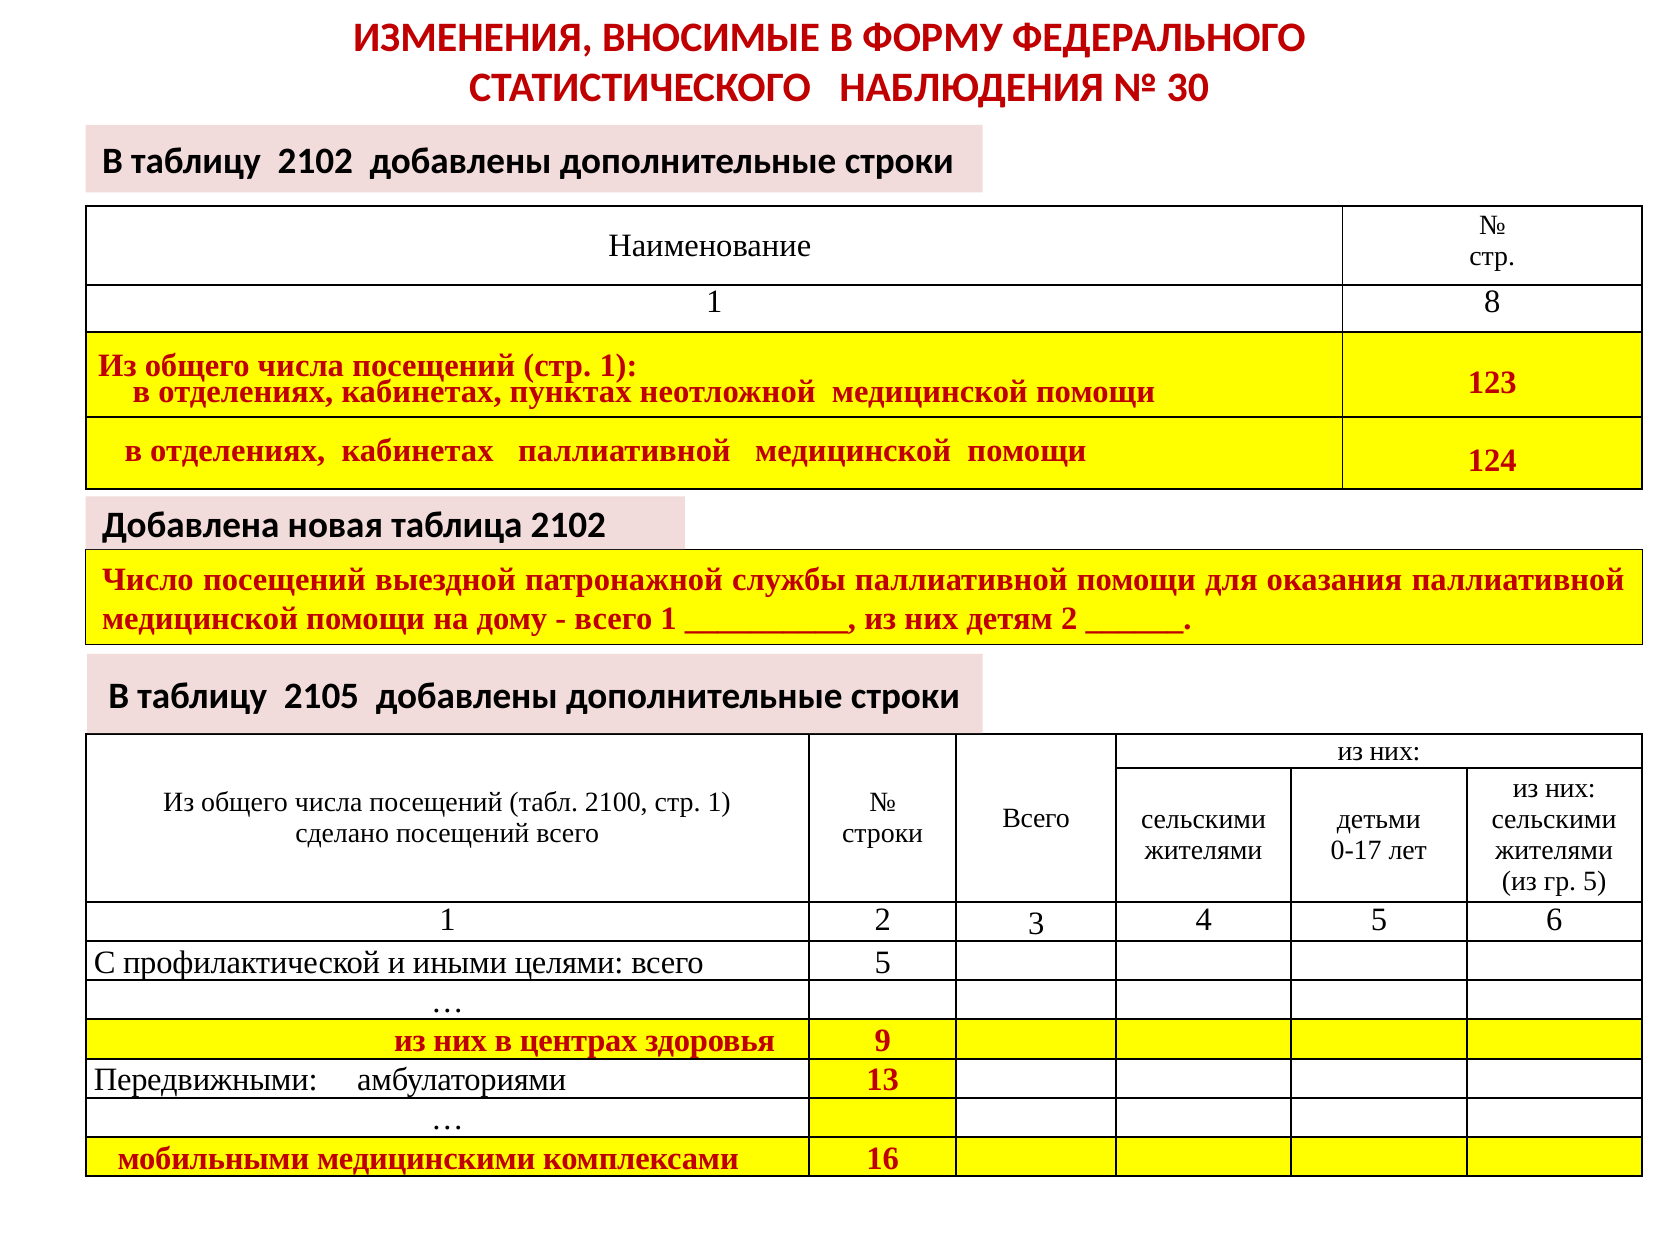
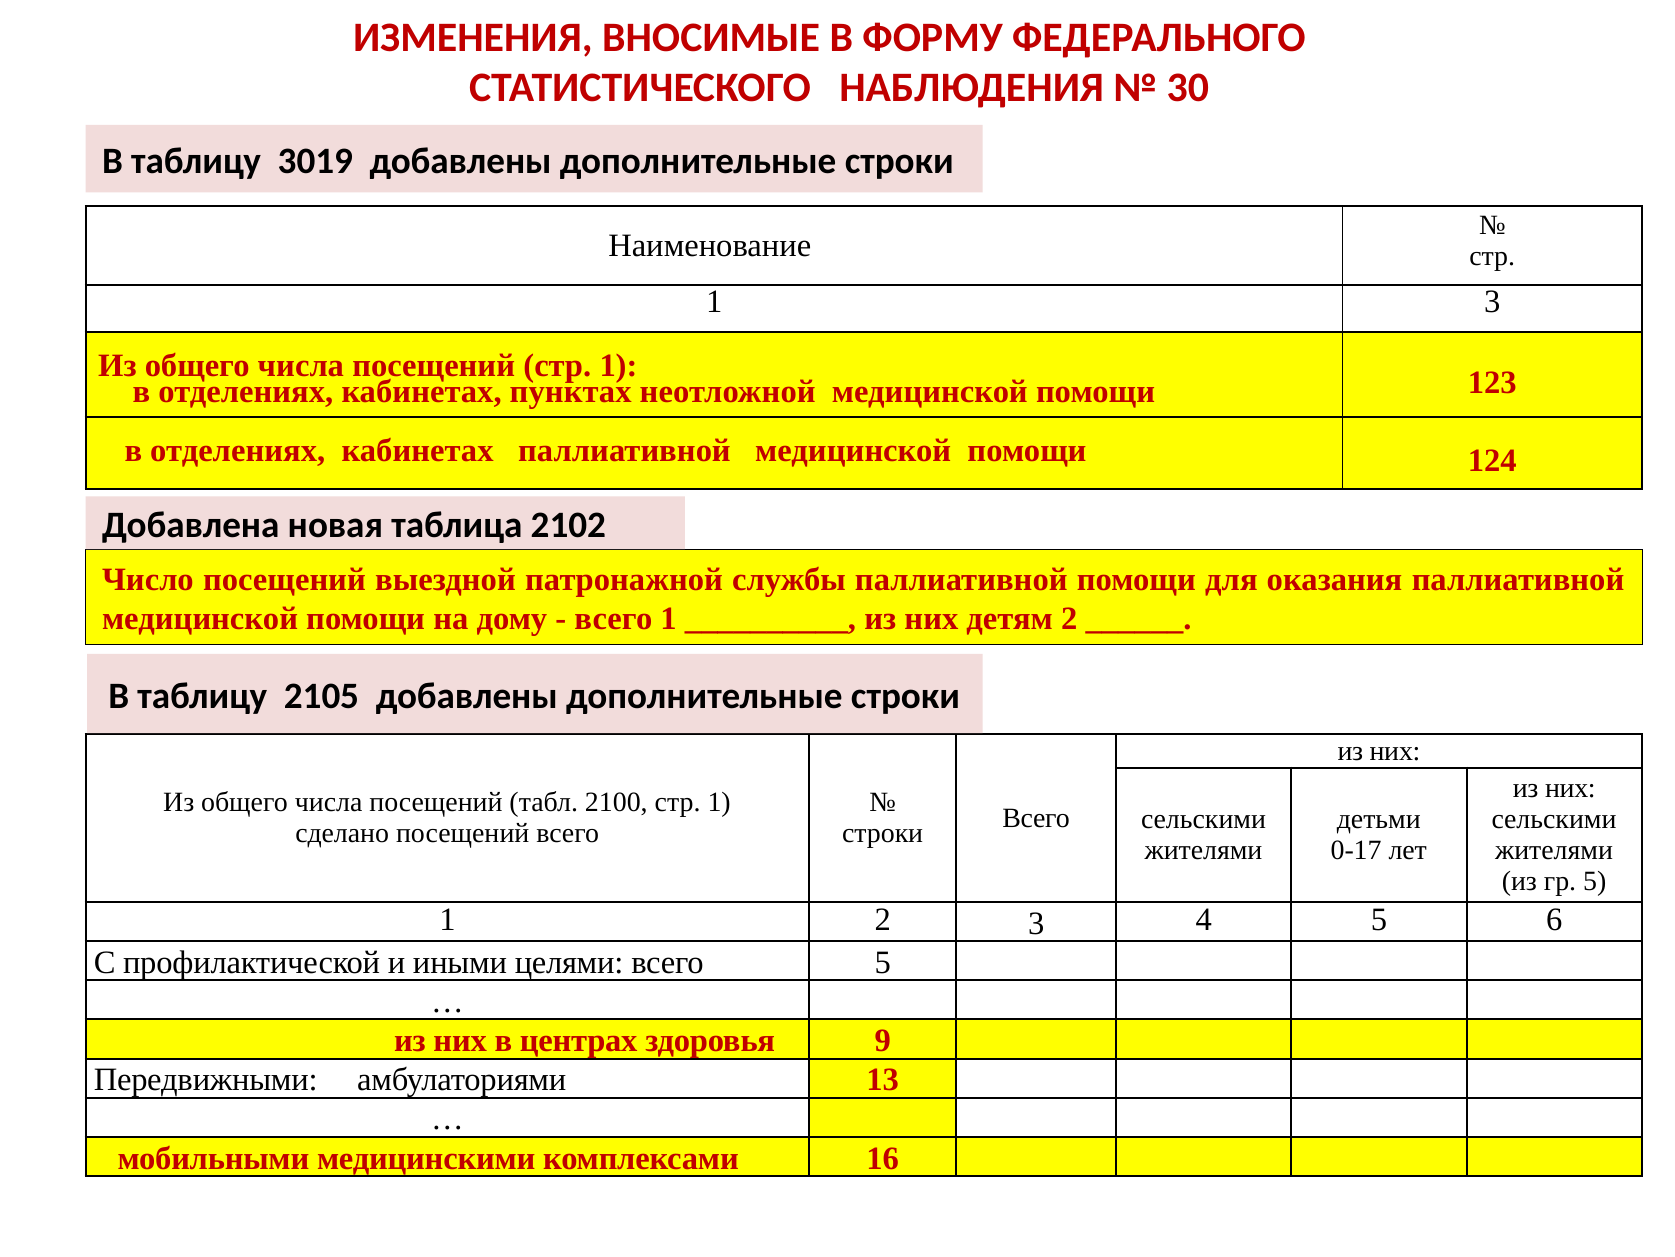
таблицу 2102: 2102 -> 3019 (315, 161)
1 8: 8 -> 3 (1492, 301)
